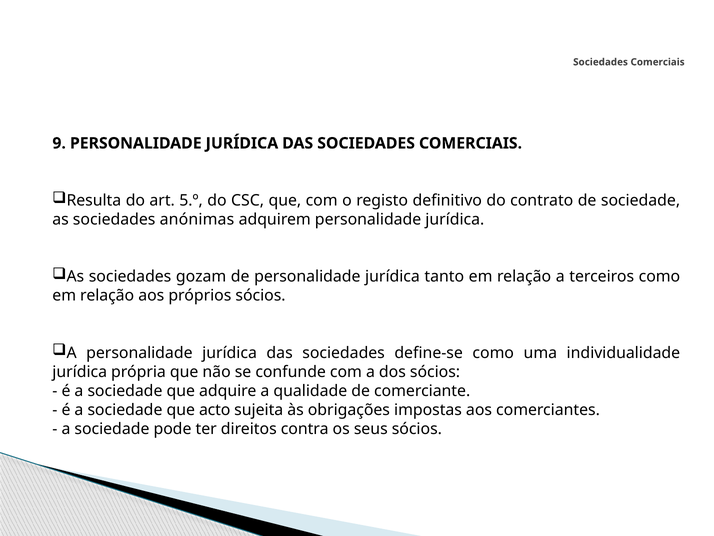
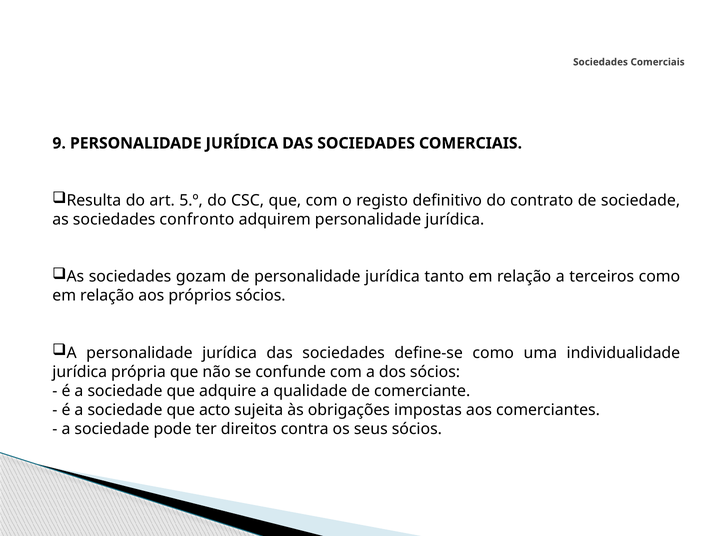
anónimas: anónimas -> confronto (197, 219)
